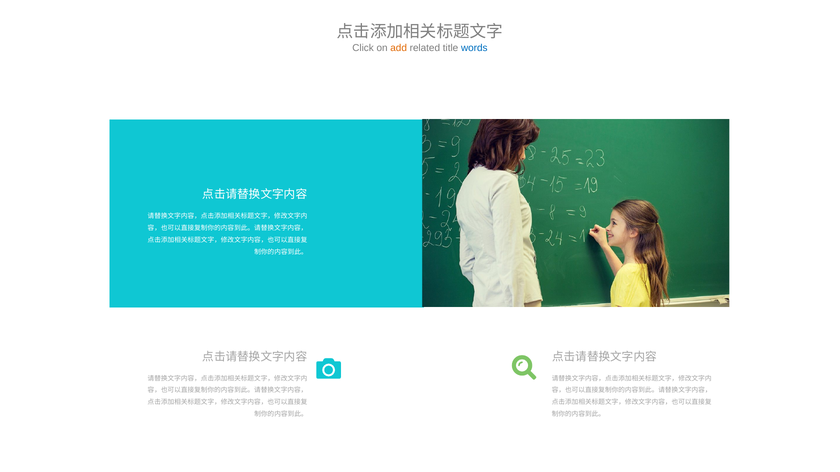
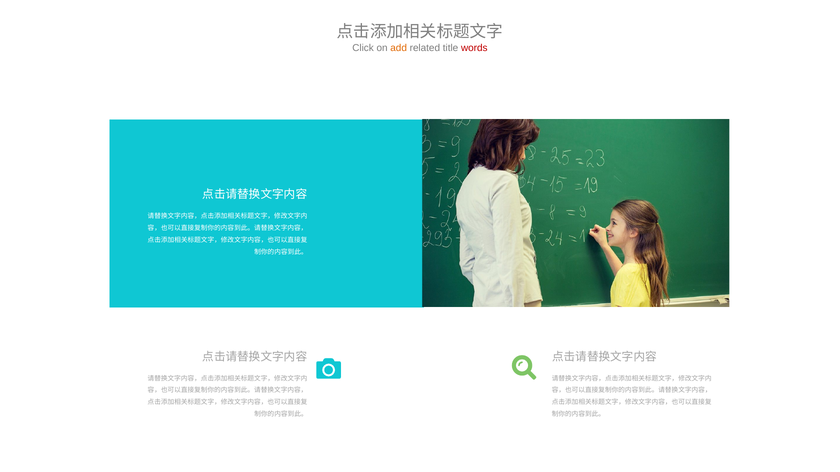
words colour: blue -> red (474, 48)
